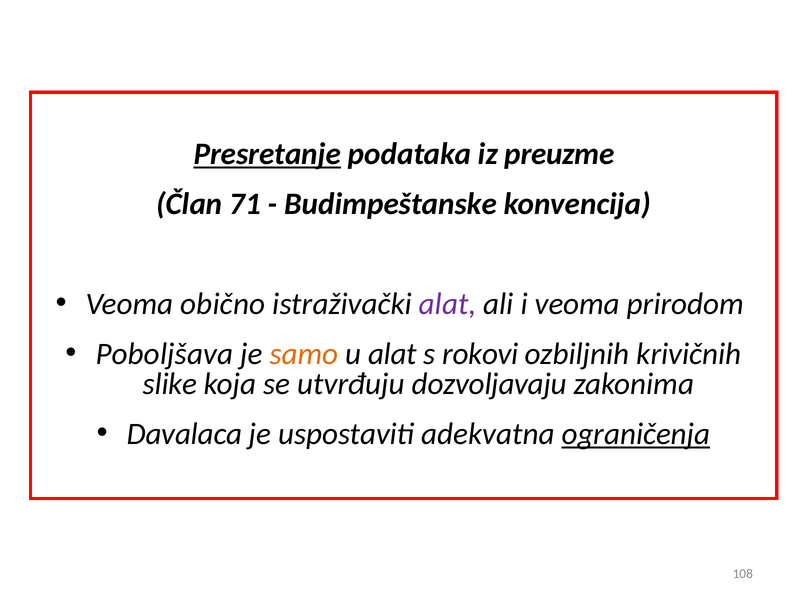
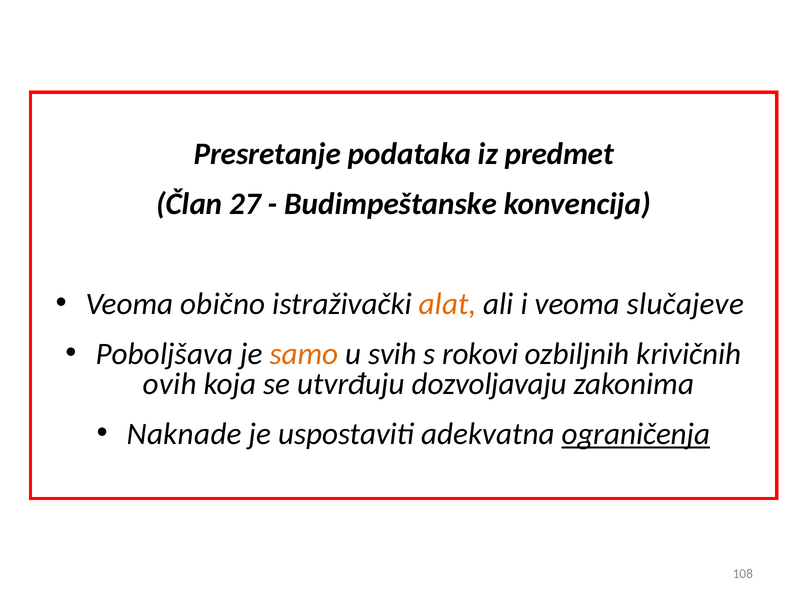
Presretanje underline: present -> none (267, 154)
preuzme: preuzme -> predmet (559, 154)
71: 71 -> 27 (245, 204)
alat colour: purple -> orange (448, 304)
prirodom: prirodom -> slučajeve (685, 304)
u alat: alat -> svih (392, 354)
slike: slike -> ovih (170, 384)
Davalaca: Davalaca -> Naknade (184, 434)
